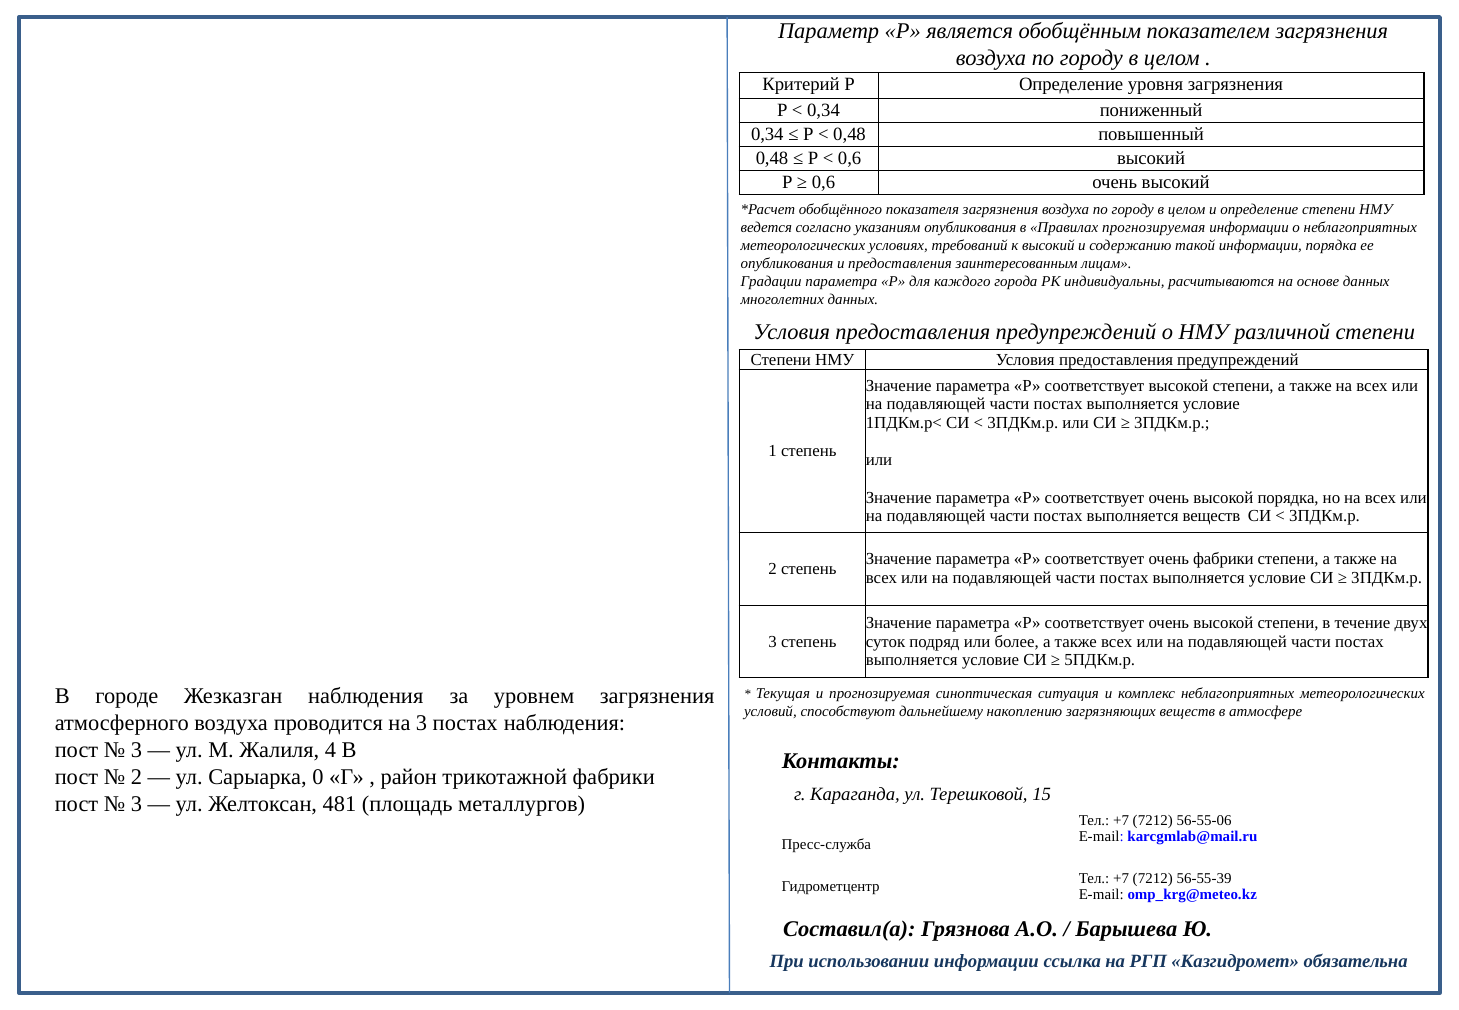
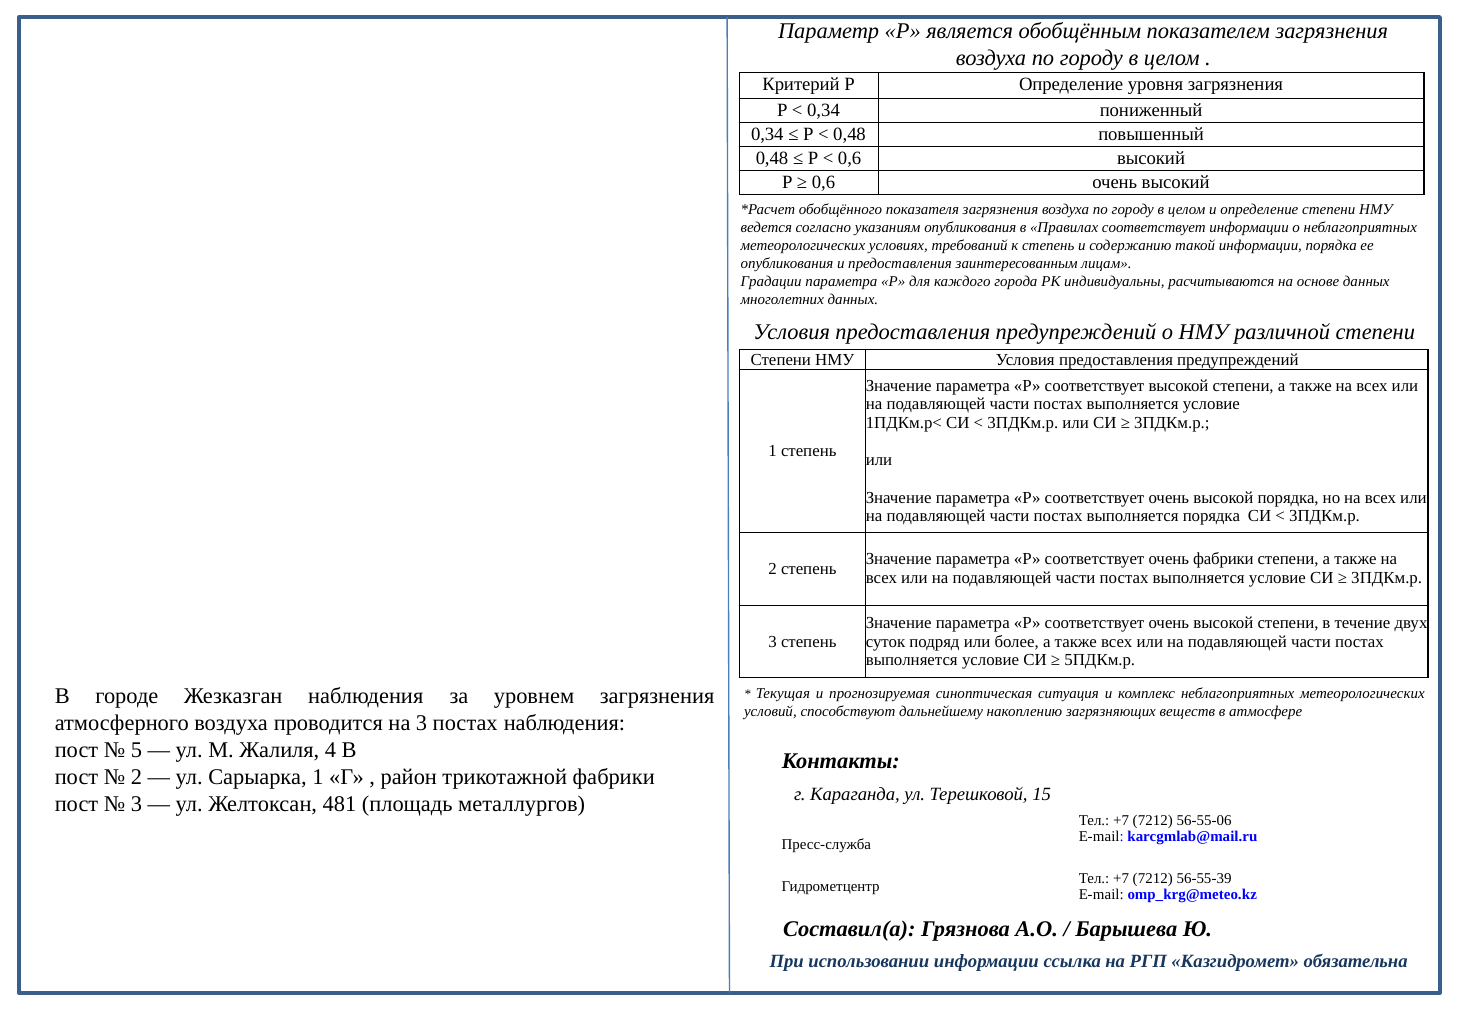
Правилах прогнозируемая: прогнозируемая -> соответствует (1154, 228)
к высокий: высокий -> степень (1048, 246)
выполняется веществ: веществ -> порядка (1211, 516)
3: 3 -> 5 (136, 750)
Сарыарка 0: 0 -> 1 (318, 777)
